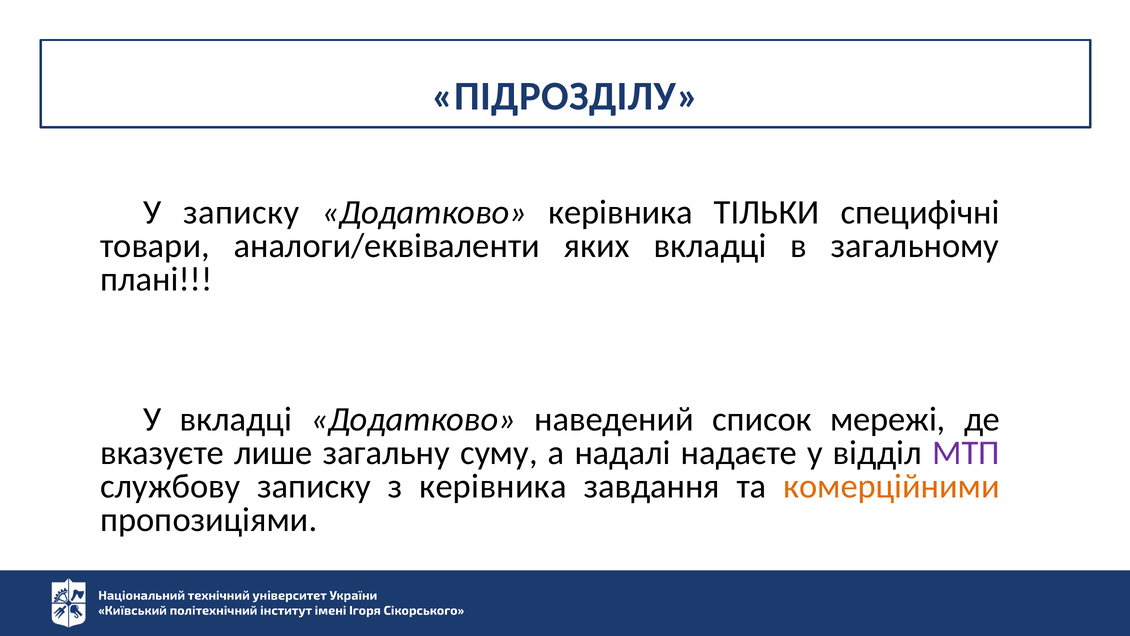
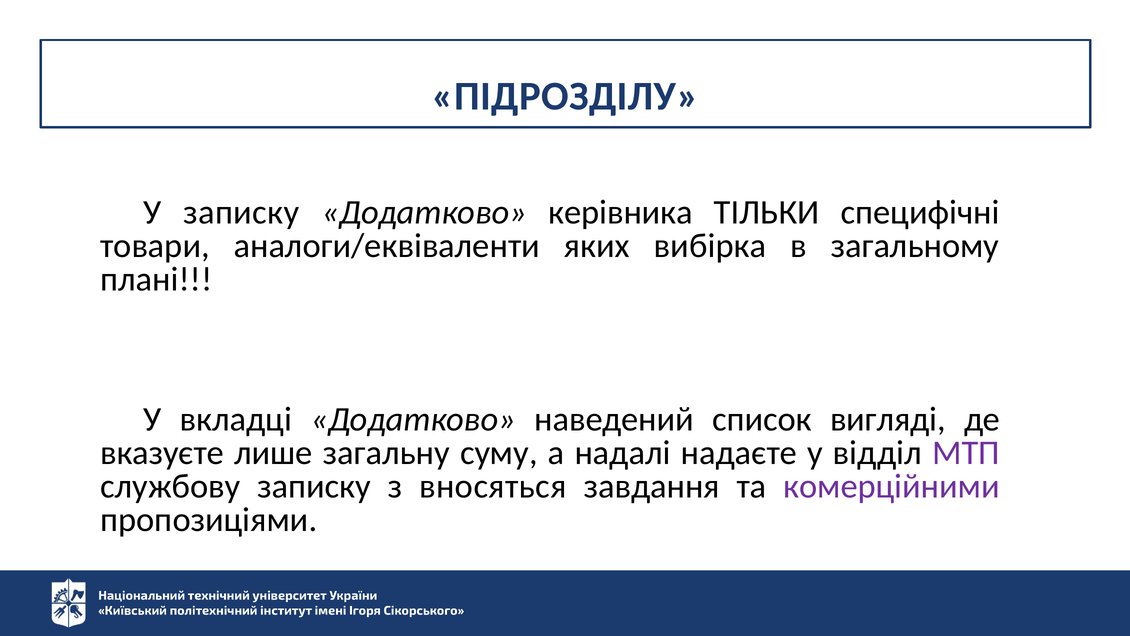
яких вкладці: вкладці -> вибірка (710, 246)
мережі: мережі -> вигляді (888, 419)
з керівника: керівника -> вносяться (493, 486)
комерційними colour: orange -> purple (892, 486)
